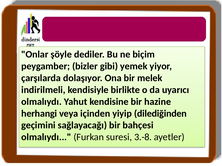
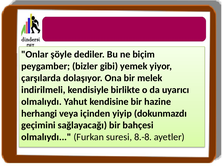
dilediğinden: dilediğinden -> dokunmazdı (160, 114)
3.-8: 3.-8 -> 8.-8 (143, 137)
